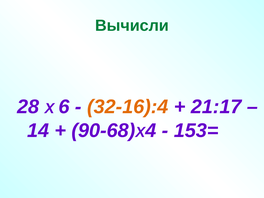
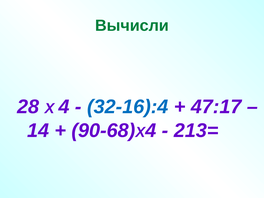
28 Х 6: 6 -> 4 (64, 107)
32-16):4 colour: orange -> blue (128, 107)
21:17: 21:17 -> 47:17 (216, 107)
153=: 153= -> 213= (196, 131)
